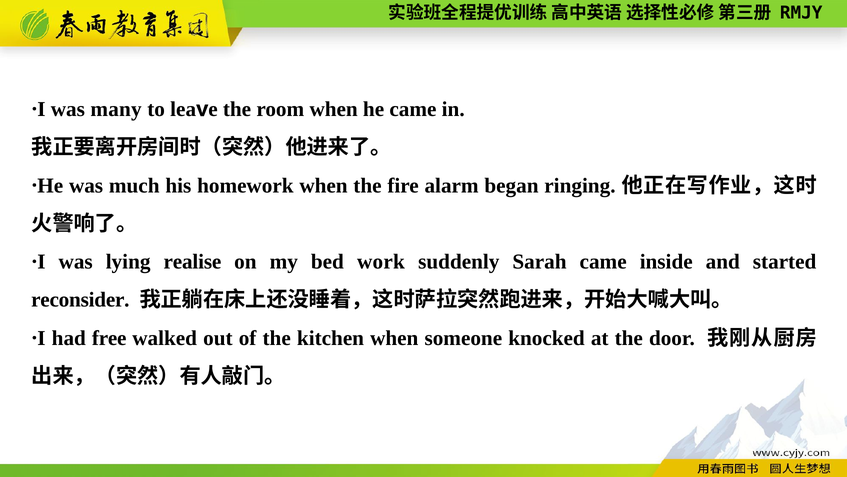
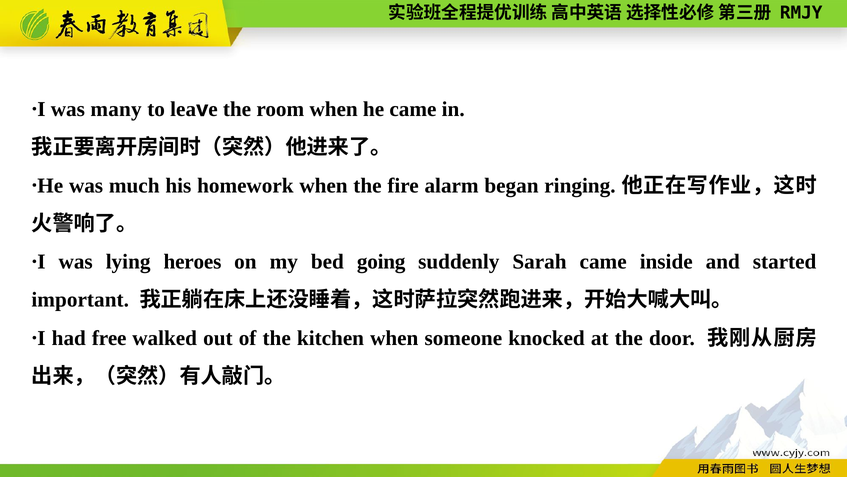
realise: realise -> heroes (192, 262)
work: work -> going (381, 262)
reconsider: reconsider -> important (80, 300)
